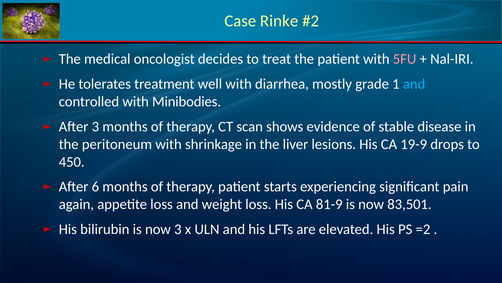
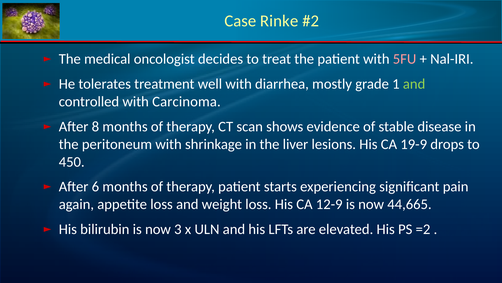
and colour: light blue -> light green (414, 84)
Minibodies: Minibodies -> Carcinoma (186, 101)
After 3: 3 -> 8 (95, 126)
81-9: 81-9 -> 12-9 (329, 204)
83,501: 83,501 -> 44,665 (409, 204)
